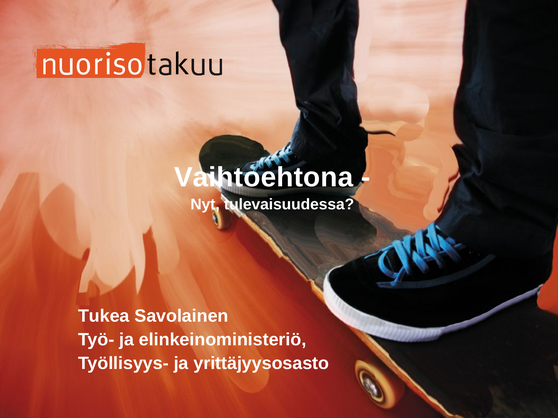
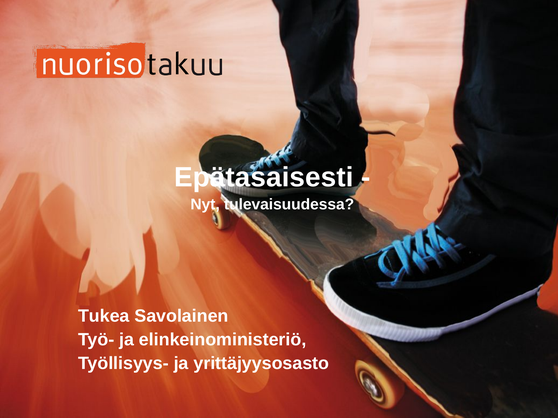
Vaihtoehtona: Vaihtoehtona -> Epätasaisesti (264, 178)
